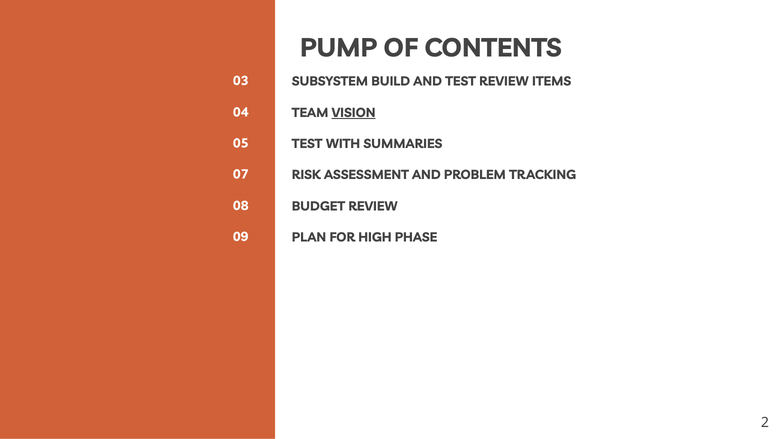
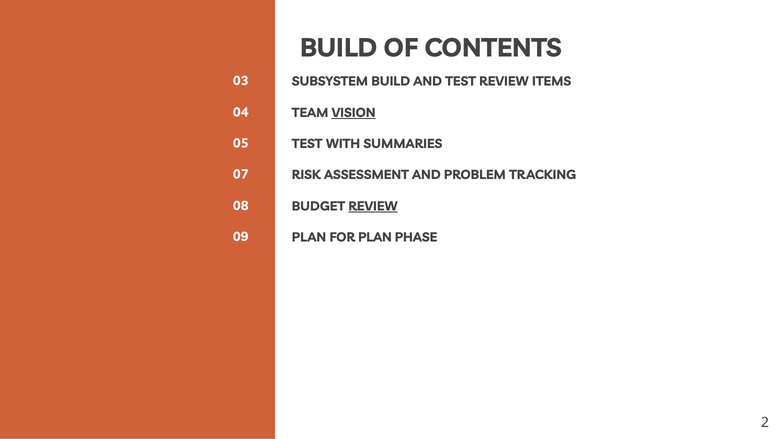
PUMP: PUMP -> BUILD (339, 48)
REVIEW underline: none -> present (373, 206)
FOR HIGH: HIGH -> PLAN (375, 238)
